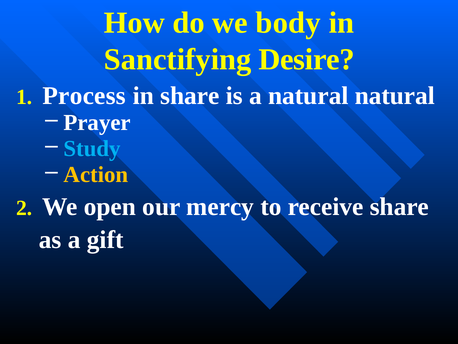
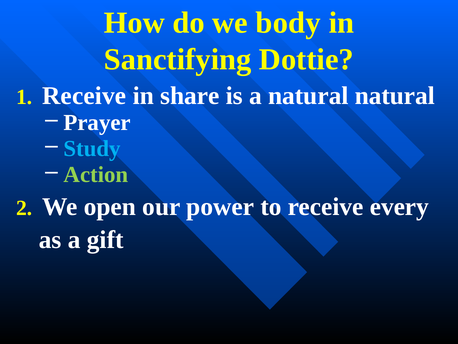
Desire: Desire -> Dottie (306, 59)
Process: Process -> Receive (84, 96)
Action colour: yellow -> light green (96, 174)
mercy: mercy -> power (220, 206)
receive share: share -> every (399, 206)
